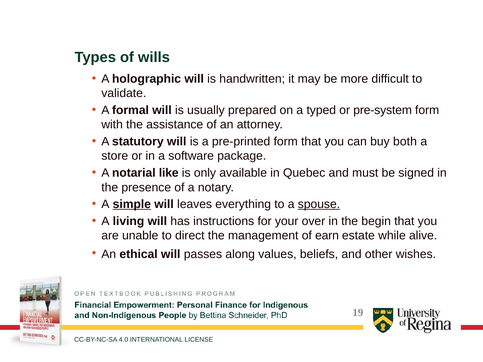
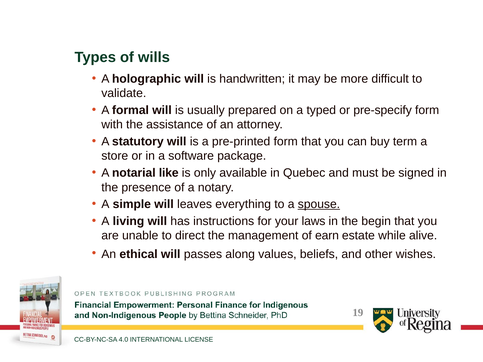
pre-system: pre-system -> pre-specify (383, 110)
both: both -> term (405, 142)
simple underline: present -> none (132, 204)
over: over -> laws (314, 221)
